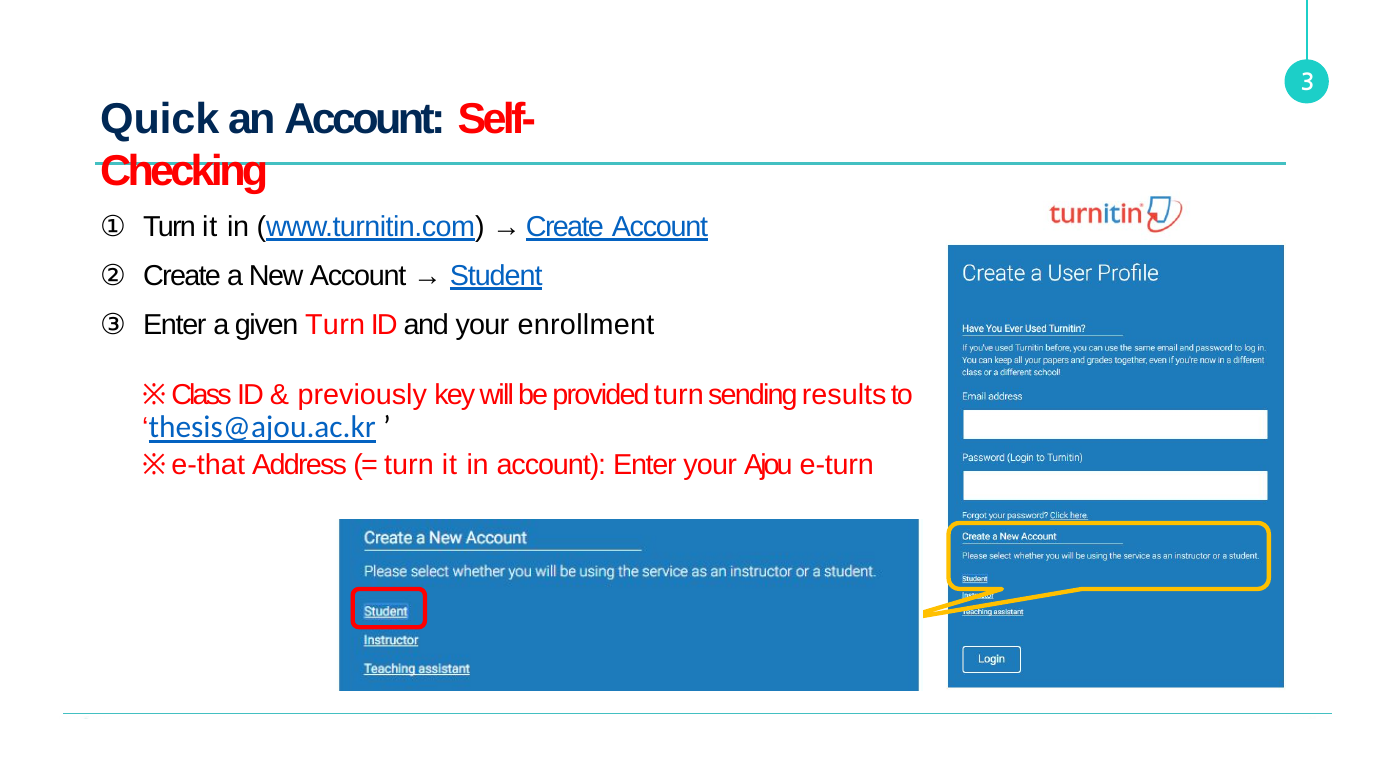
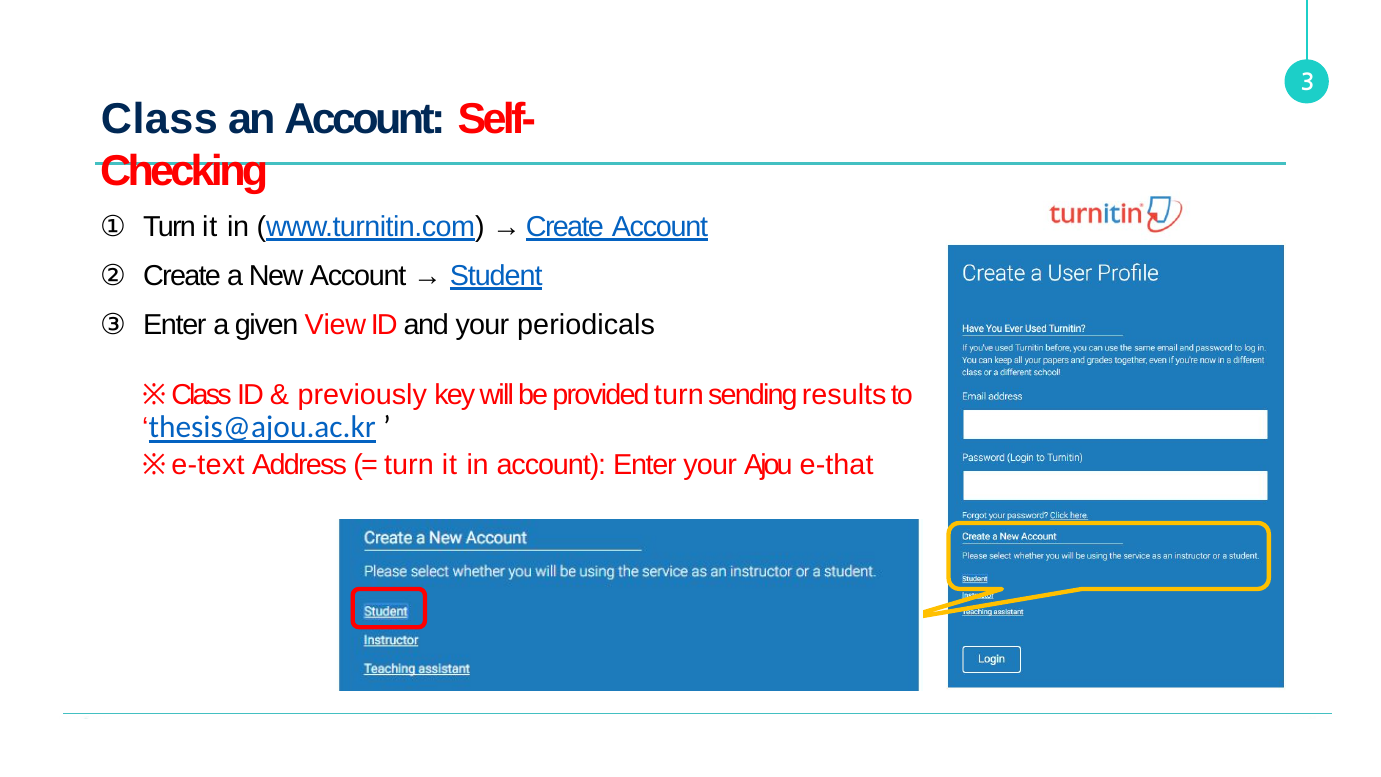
Quick: Quick -> Class (159, 120)
given Turn: Turn -> View (335, 325)
enrollment: enrollment -> periodicals (586, 325)
e-that: e-that -> e-text (208, 465)
e-turn: e-turn -> e-that (837, 465)
